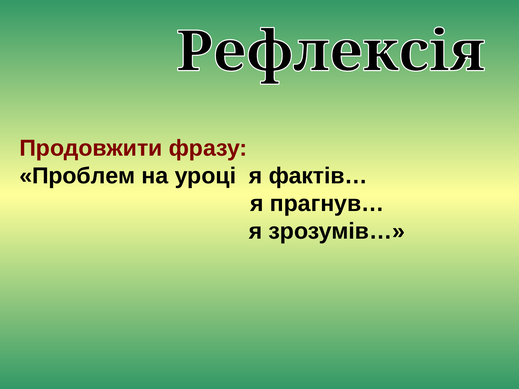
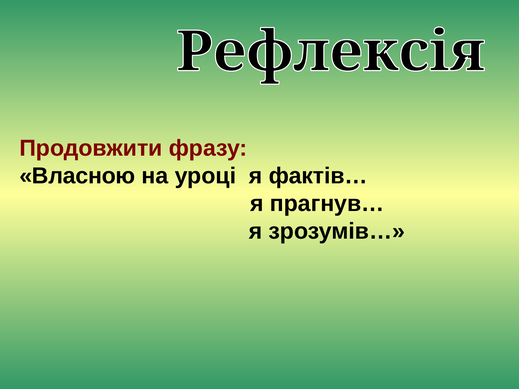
Проблем: Проблем -> Власною (77, 176)
